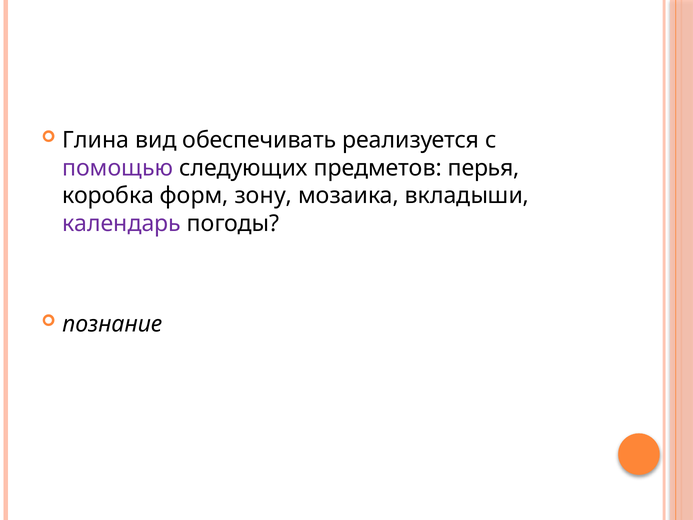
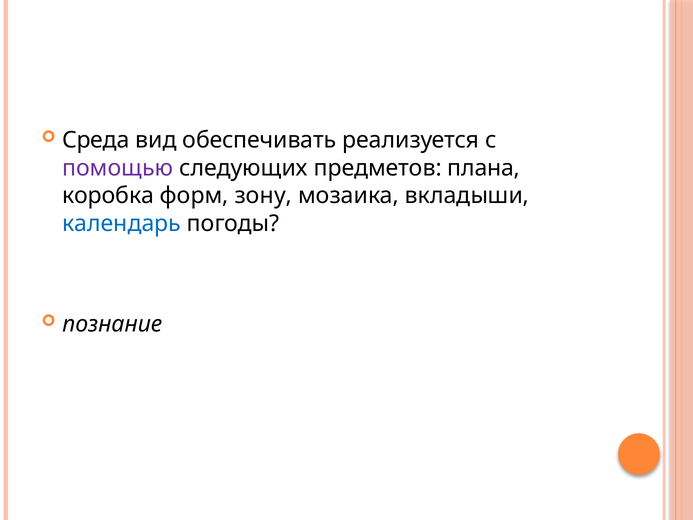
Глина: Глина -> Среда (96, 140)
перья: перья -> плана (484, 168)
календарь colour: purple -> blue (122, 223)
